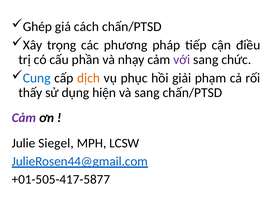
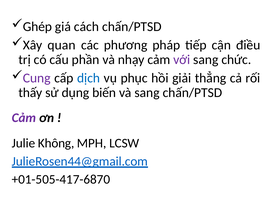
trọng: trọng -> quan (62, 45)
Cung colour: blue -> purple (37, 78)
dịch colour: orange -> blue (89, 78)
phạm: phạm -> thẳng (211, 78)
hiện: hiện -> biến (104, 92)
Siegel: Siegel -> Không (56, 143)
+01-505-417-5877: +01-505-417-5877 -> +01-505-417-6870 (61, 179)
